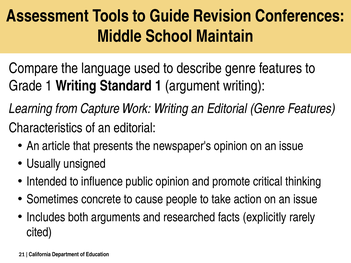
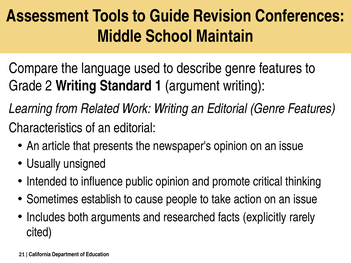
Grade 1: 1 -> 2 (49, 86)
Capture: Capture -> Related (100, 109)
concrete: concrete -> establish (101, 200)
